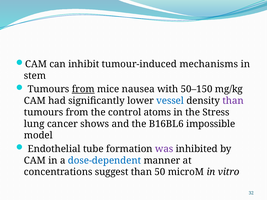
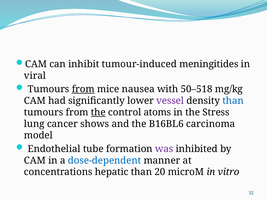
mechanisms: mechanisms -> meningitides (209, 64)
stem: stem -> viral (35, 76)
50–150: 50–150 -> 50–518 (197, 89)
vessel colour: blue -> purple (170, 101)
than colour: purple -> blue (233, 101)
the underline: none -> present (98, 112)
impossible: impossible -> carcinoma (211, 124)
suggest: suggest -> hepatic (112, 172)
50: 50 -> 20 (160, 172)
